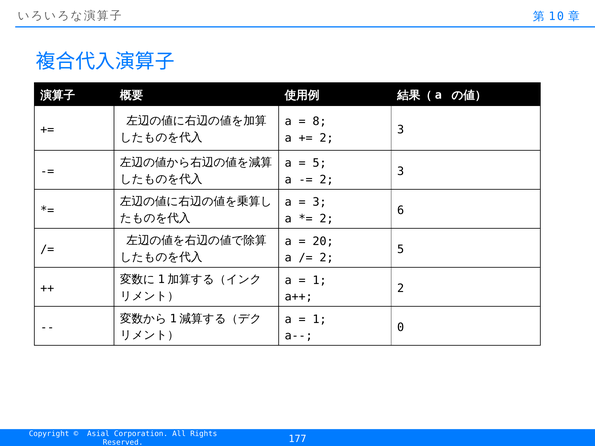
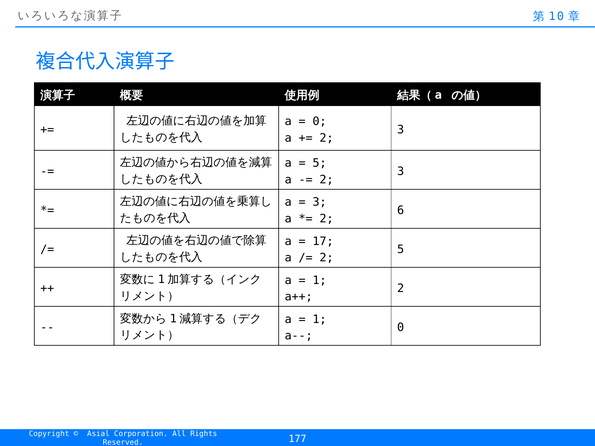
8: 8 -> 0 (320, 121)
20: 20 -> 17 (323, 241)
